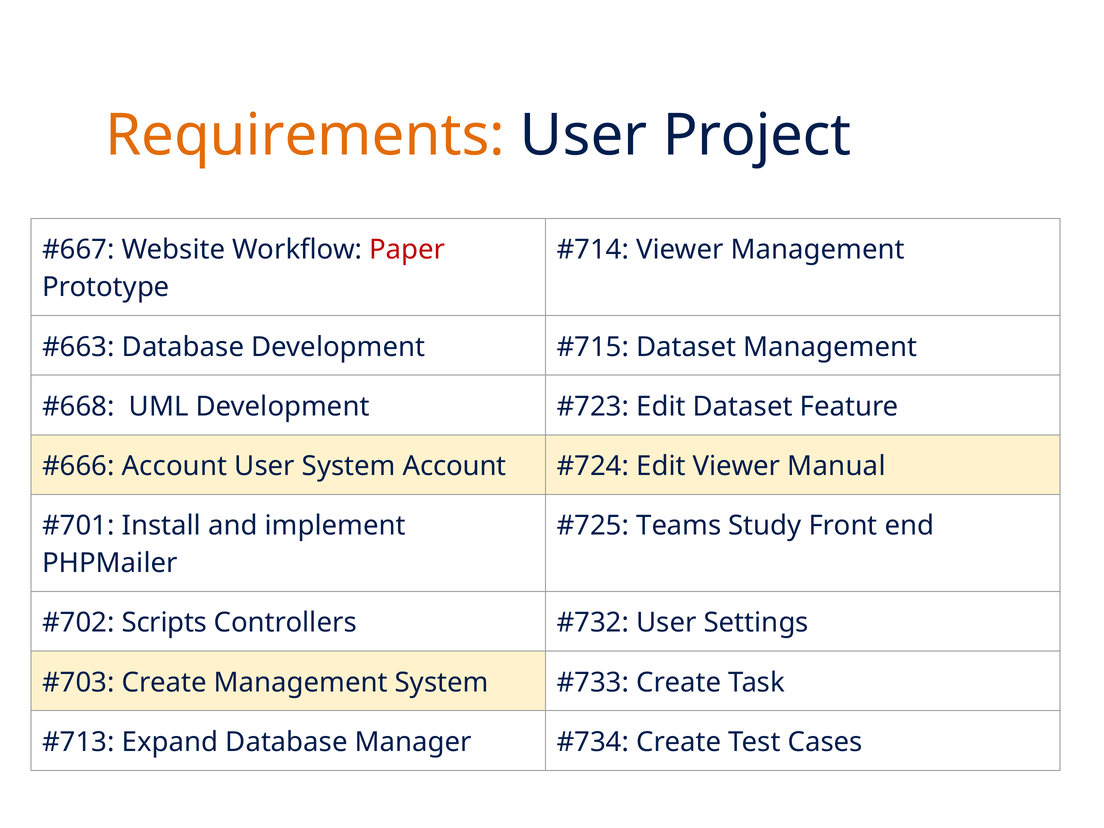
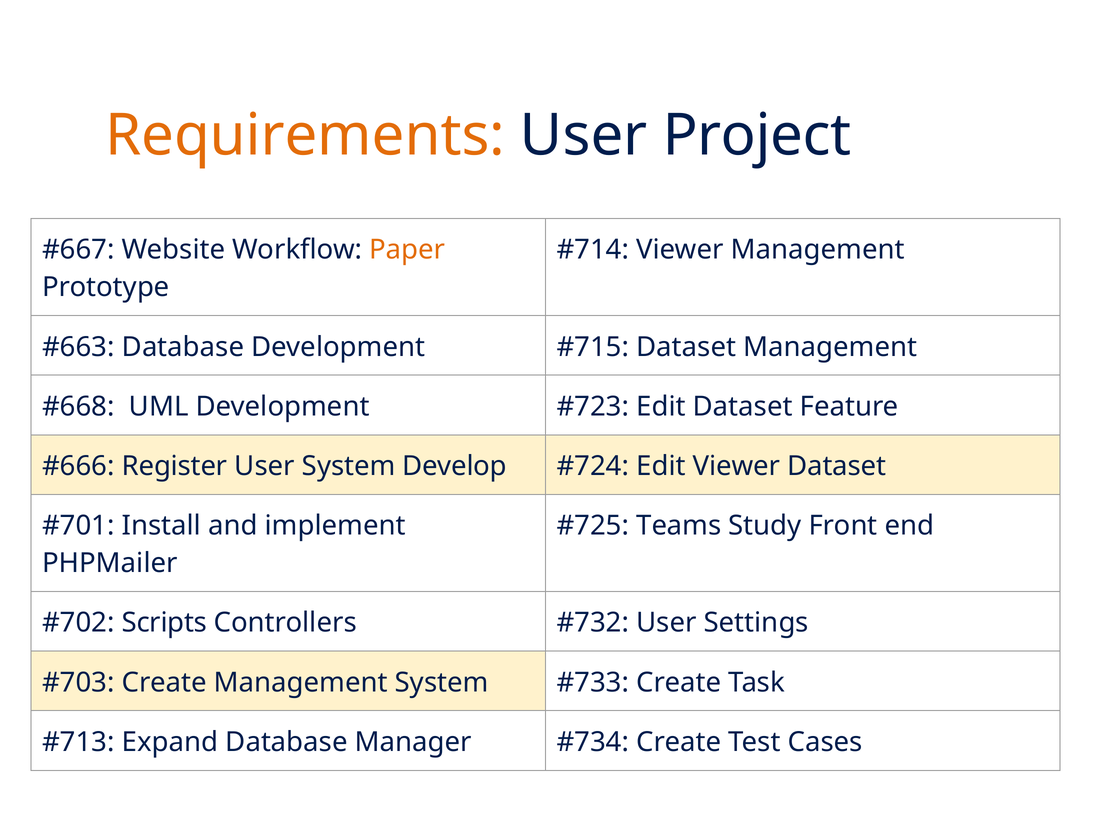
Paper colour: red -> orange (407, 250)
Account: Account -> Register (175, 466)
System Account: Account -> Develop (455, 466)
Viewer Manual: Manual -> Dataset (837, 466)
